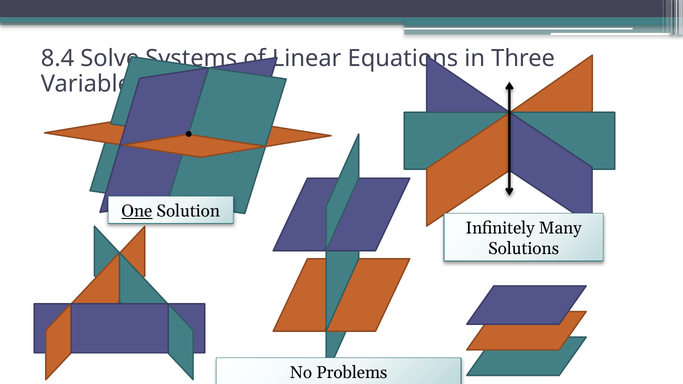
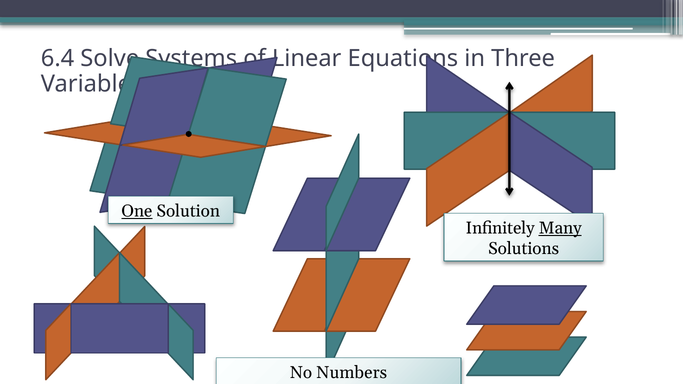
8.4: 8.4 -> 6.4 (58, 59)
Many underline: none -> present (560, 228)
Problems: Problems -> Numbers (352, 373)
